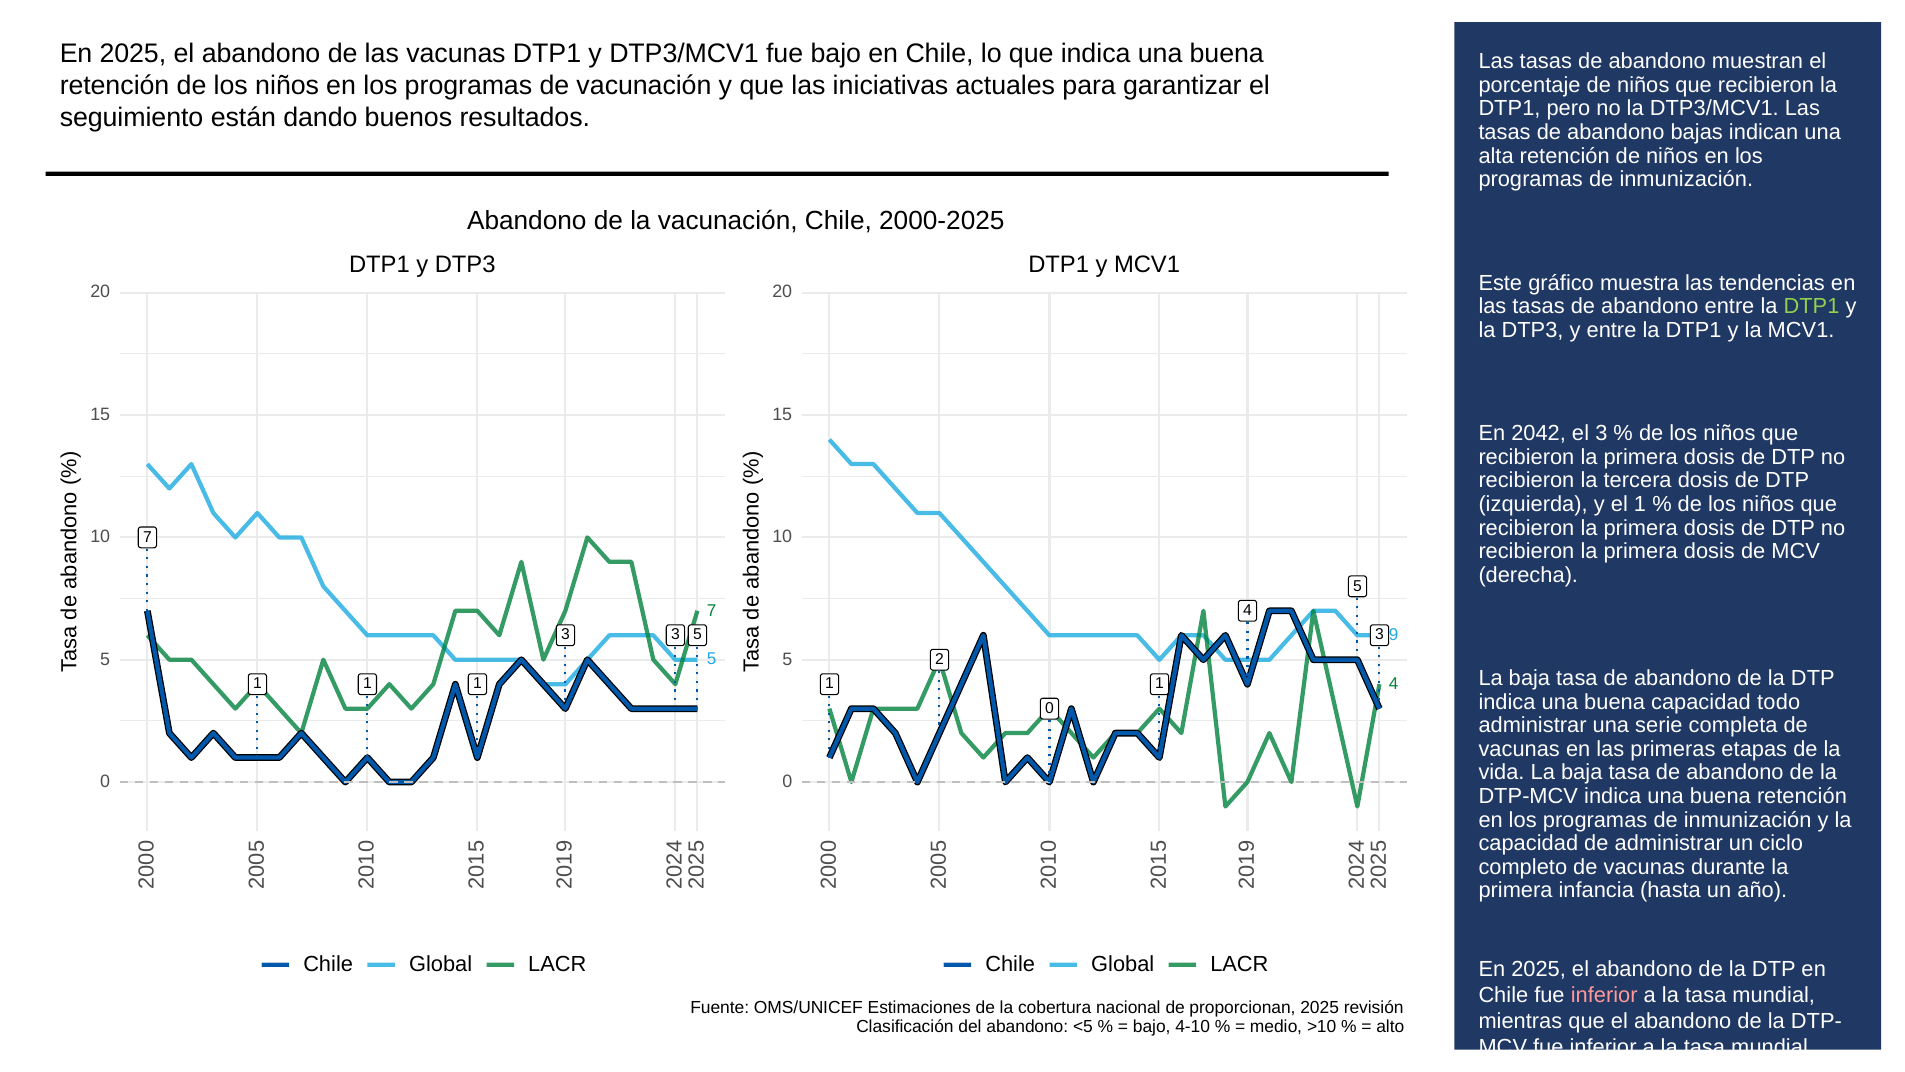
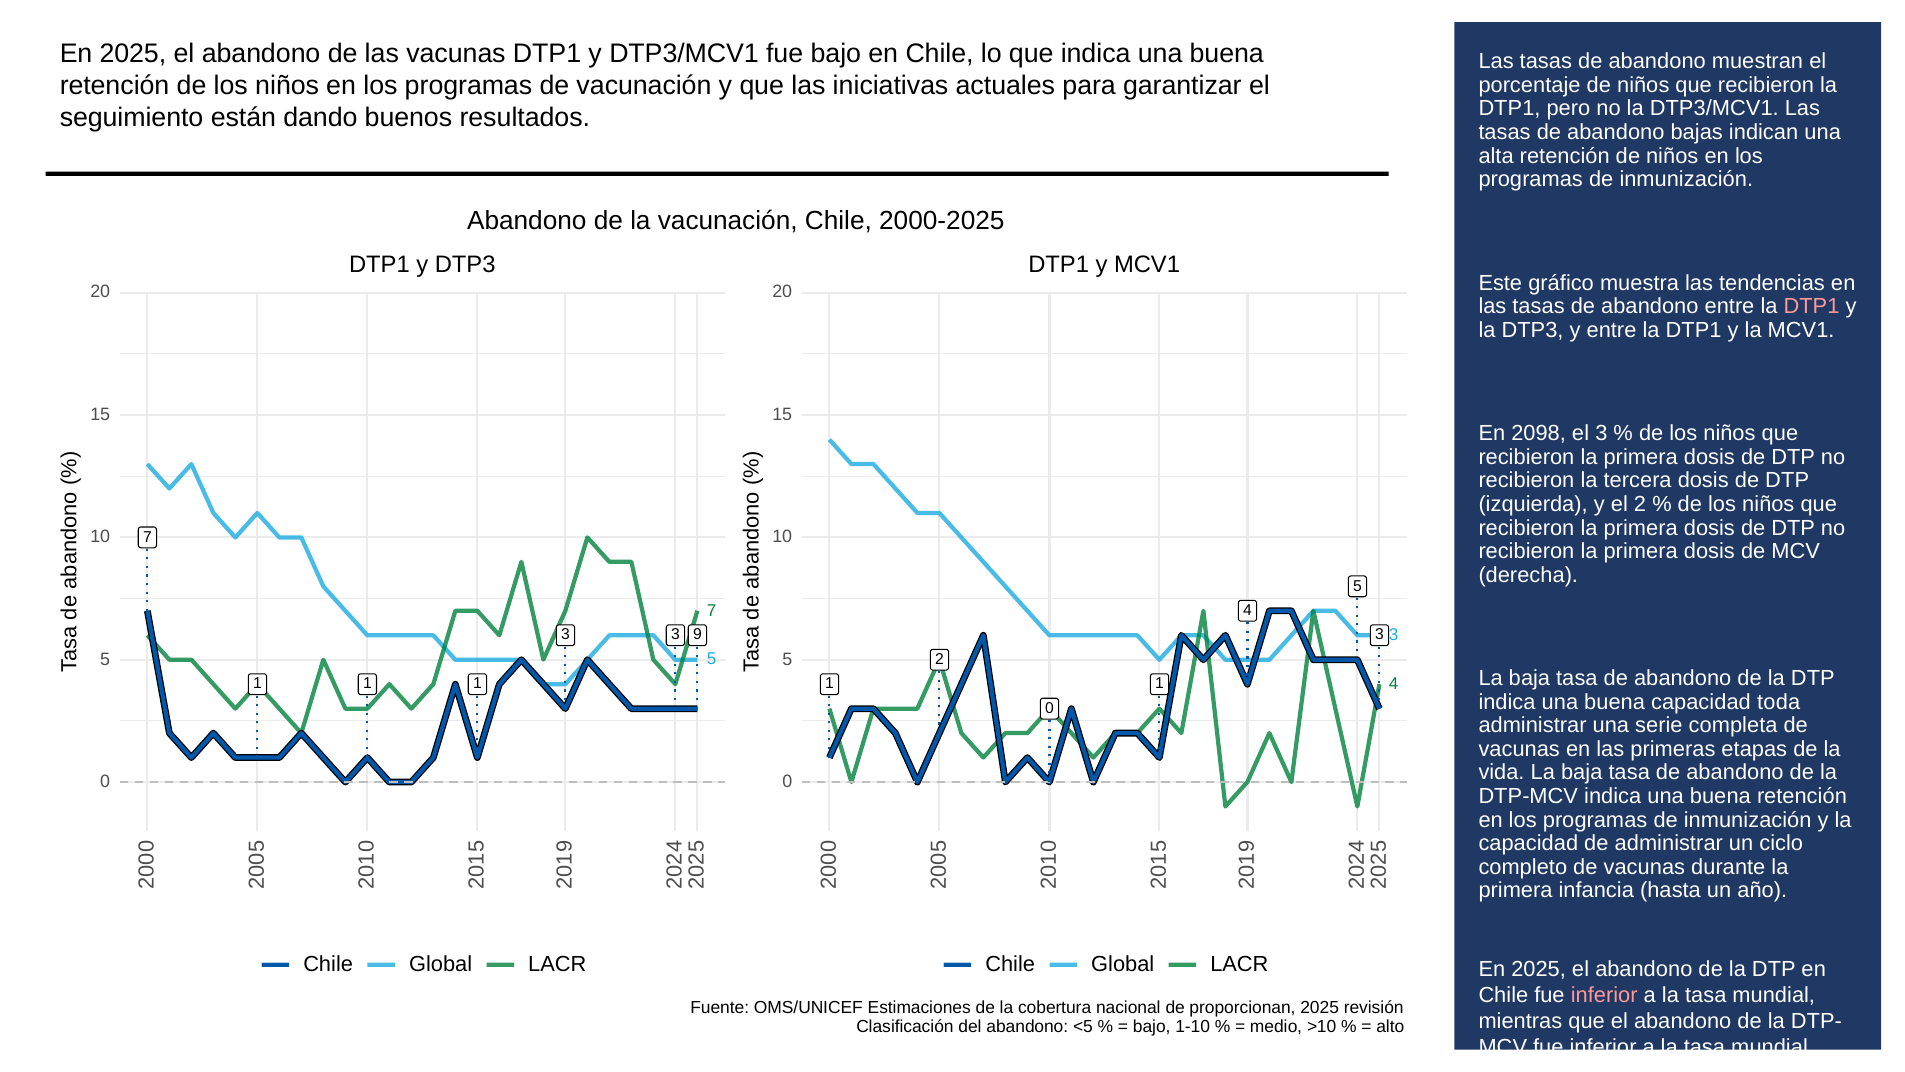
DTP1 colour: light green -> pink (1811, 306)
2042: 2042 -> 2098 (1539, 433)
el 1: 1 -> 2 (1640, 504)
3 5: 5 -> 9 (697, 634)
9: 9 -> 3 (1394, 634)
todo: todo -> toda (1779, 702)
4-10: 4-10 -> 1-10 (1193, 1026)
